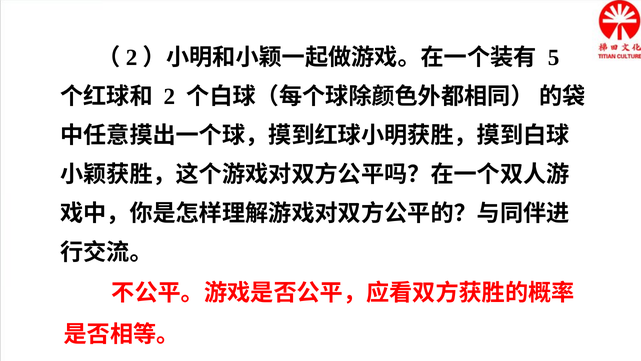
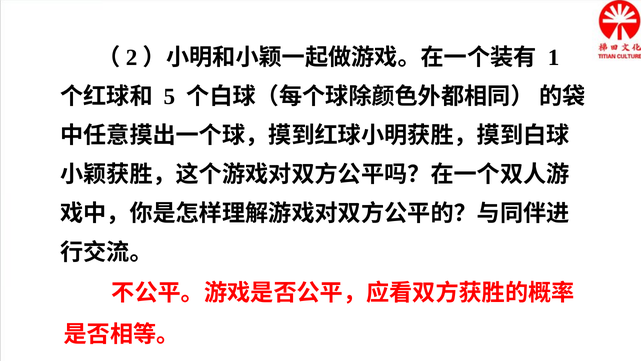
5: 5 -> 1 (554, 58)
2: 2 -> 5 (169, 97)
